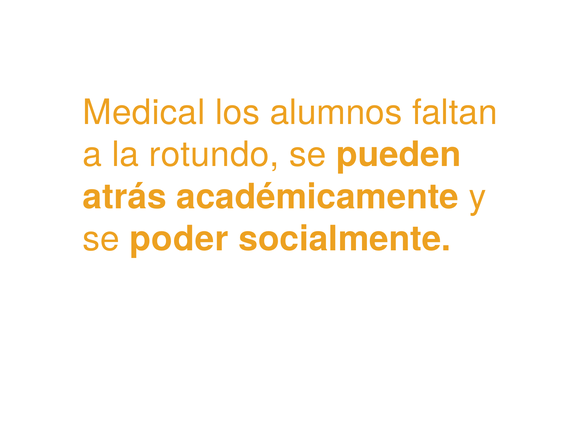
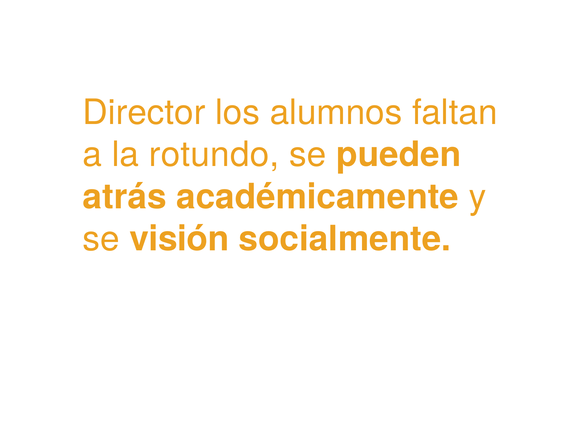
Medical: Medical -> Director (144, 113)
poder: poder -> visión (179, 239)
